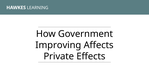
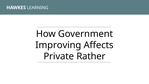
Effects: Effects -> Rather (91, 56)
